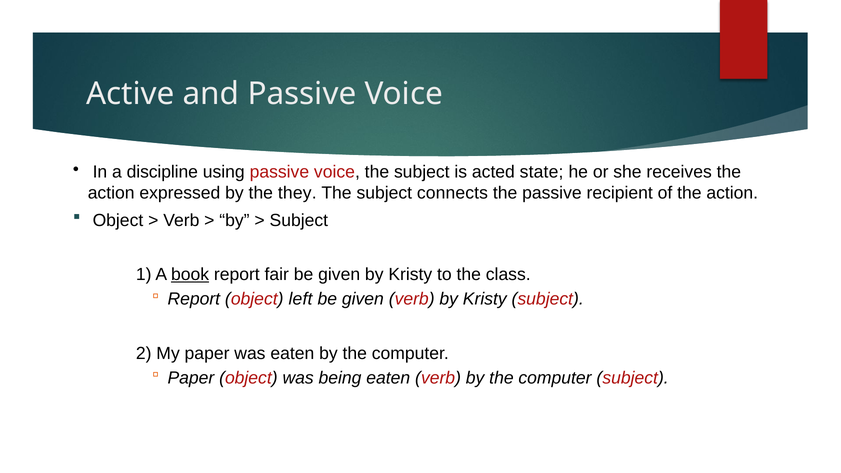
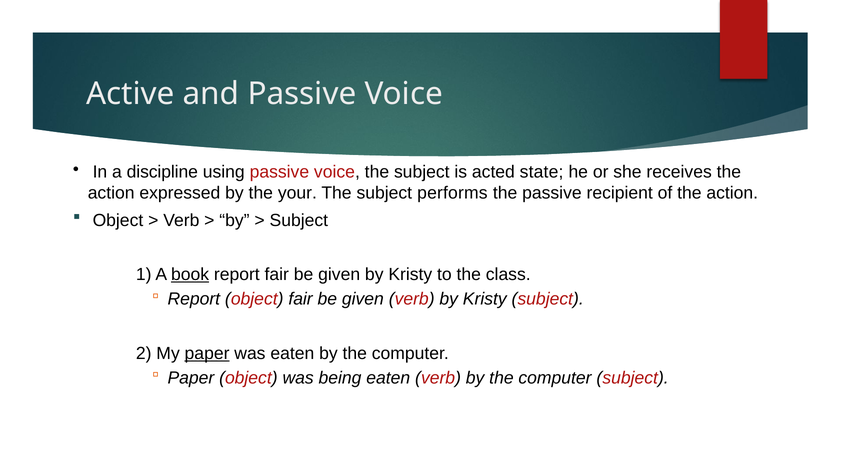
they: they -> your (297, 193)
connects: connects -> performs (452, 193)
object left: left -> fair (301, 299)
paper underline: none -> present (207, 353)
